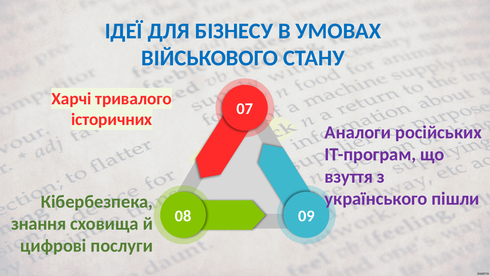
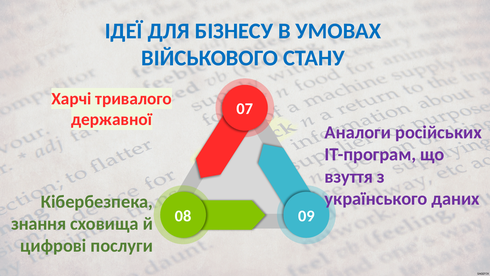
історичних: історичних -> державної (112, 119)
пішли: пішли -> даних (456, 198)
